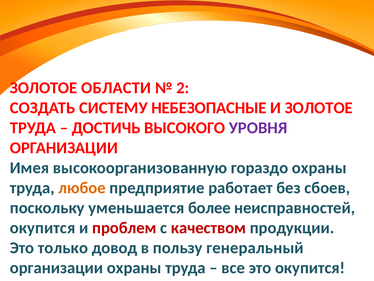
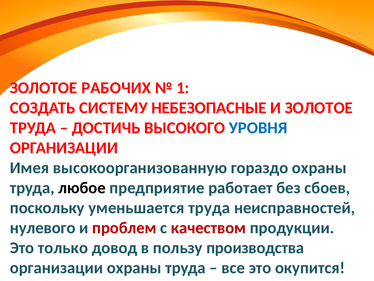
ОБЛАСТИ: ОБЛАСТИ -> РАБОЧИХ (116, 88)
2: 2 -> 1 (183, 88)
УРОВНЯ colour: purple -> blue (258, 128)
любое colour: orange -> black (82, 188)
уменьшается более: более -> труда (209, 207)
окупится: окупится -> нулевого (43, 227)
генеральный: генеральный -> производства (255, 247)
